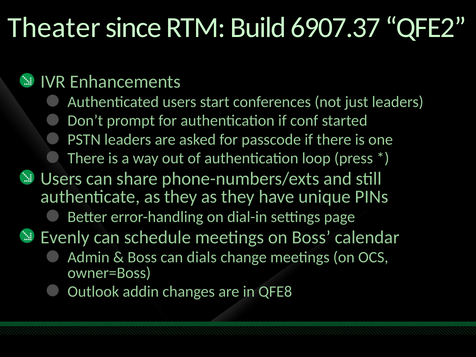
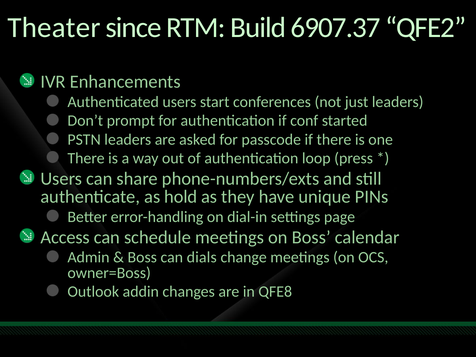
authenticate as they: they -> hold (181, 197)
Evenly: Evenly -> Access (65, 237)
